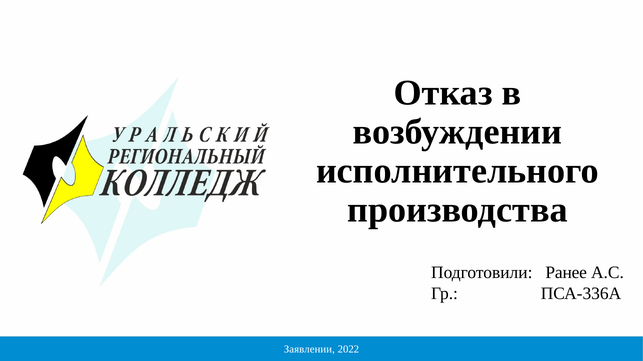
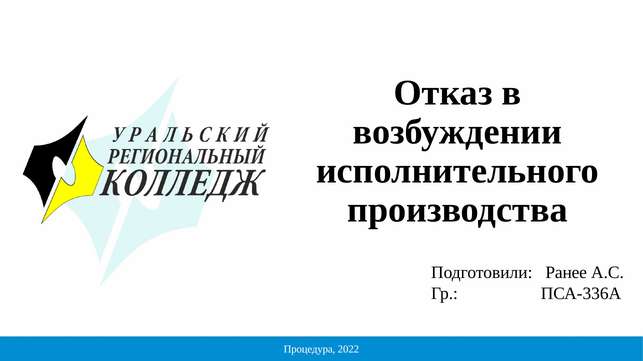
Заявлении: Заявлении -> Процедура (309, 350)
